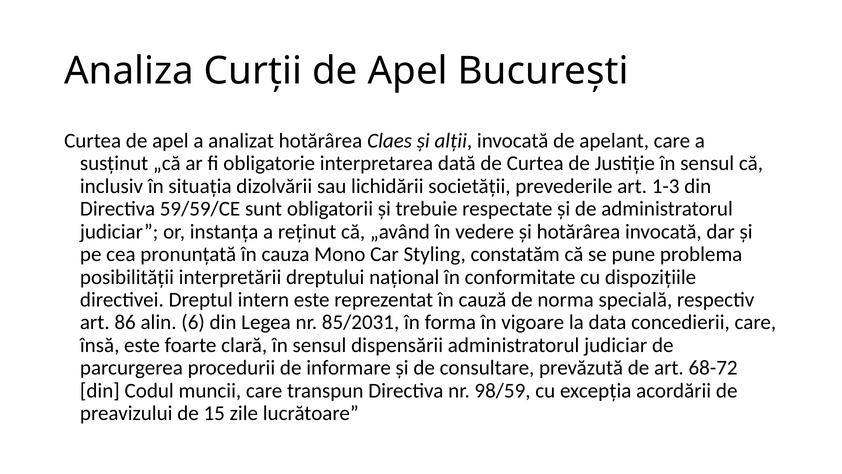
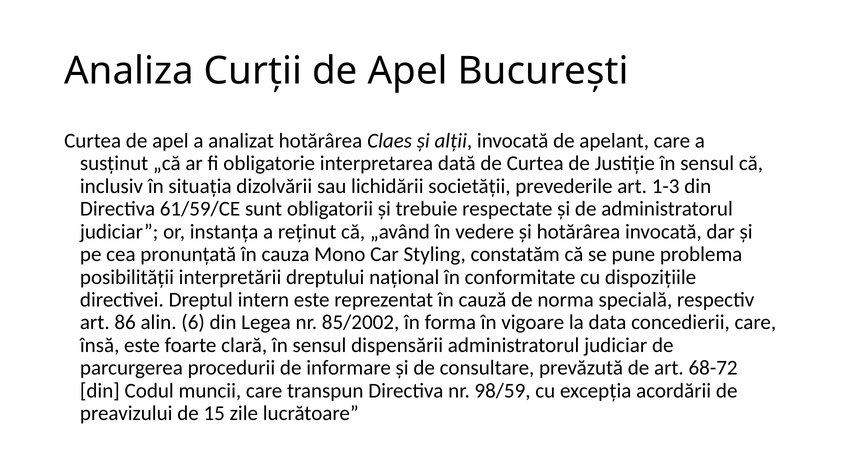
59/59/CE: 59/59/CE -> 61/59/CE (200, 209)
85/2031: 85/2031 -> 85/2002 (361, 322)
